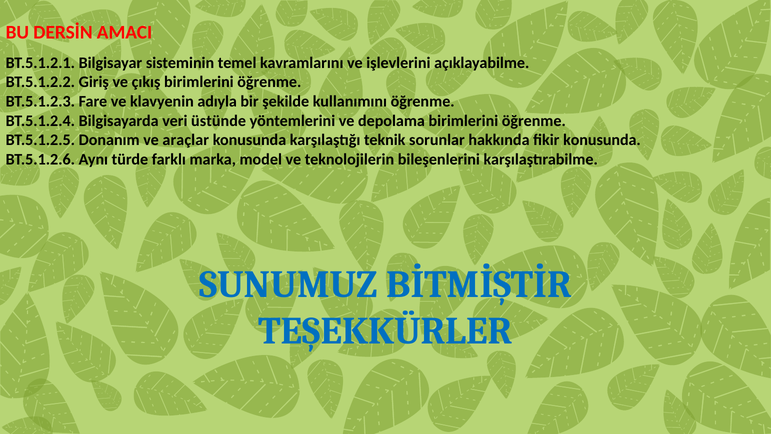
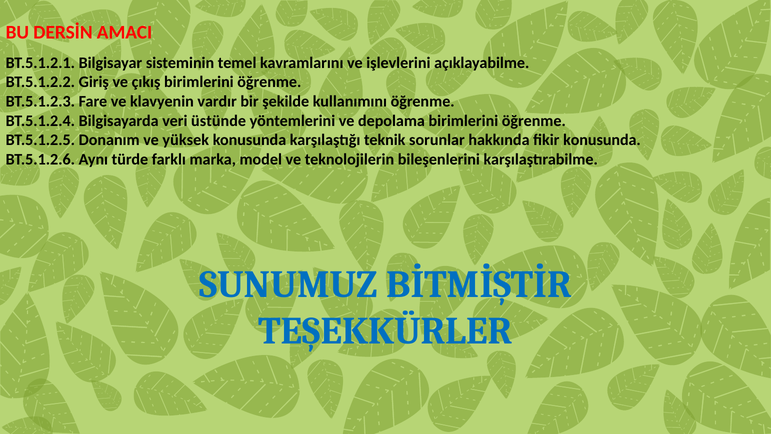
adıyla: adıyla -> vardır (217, 101)
araçlar: araçlar -> yüksek (186, 140)
